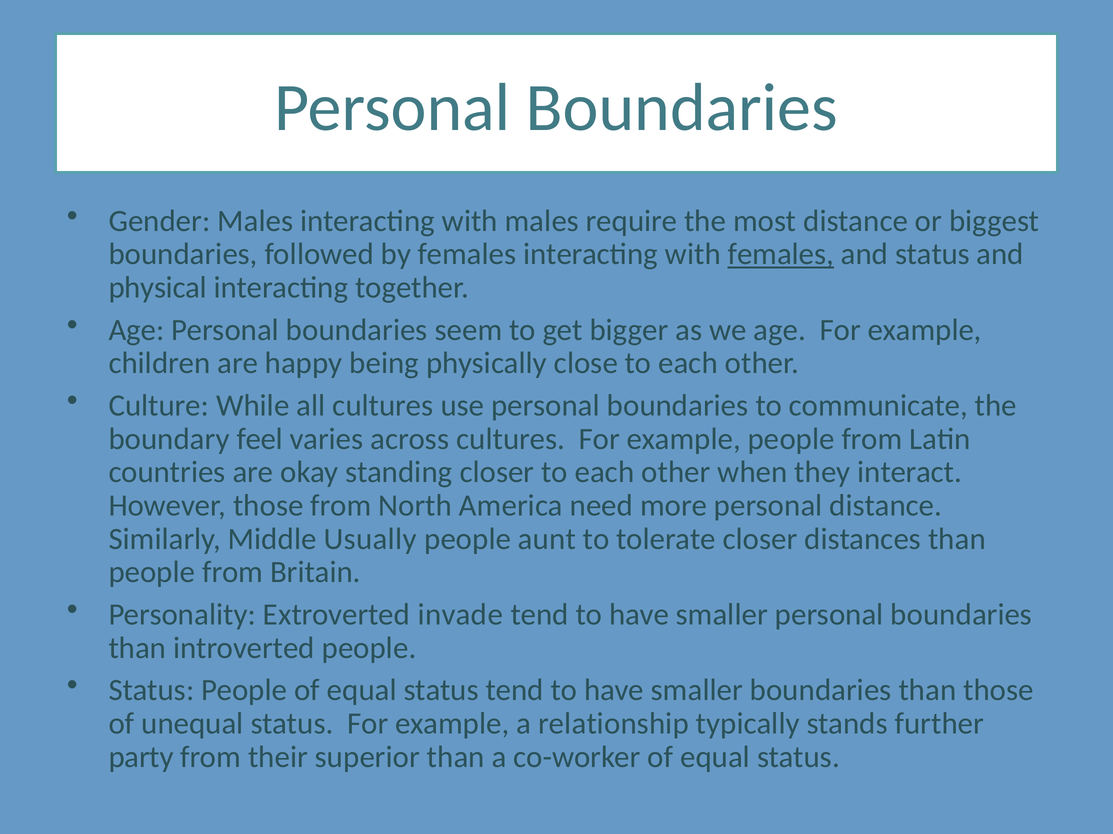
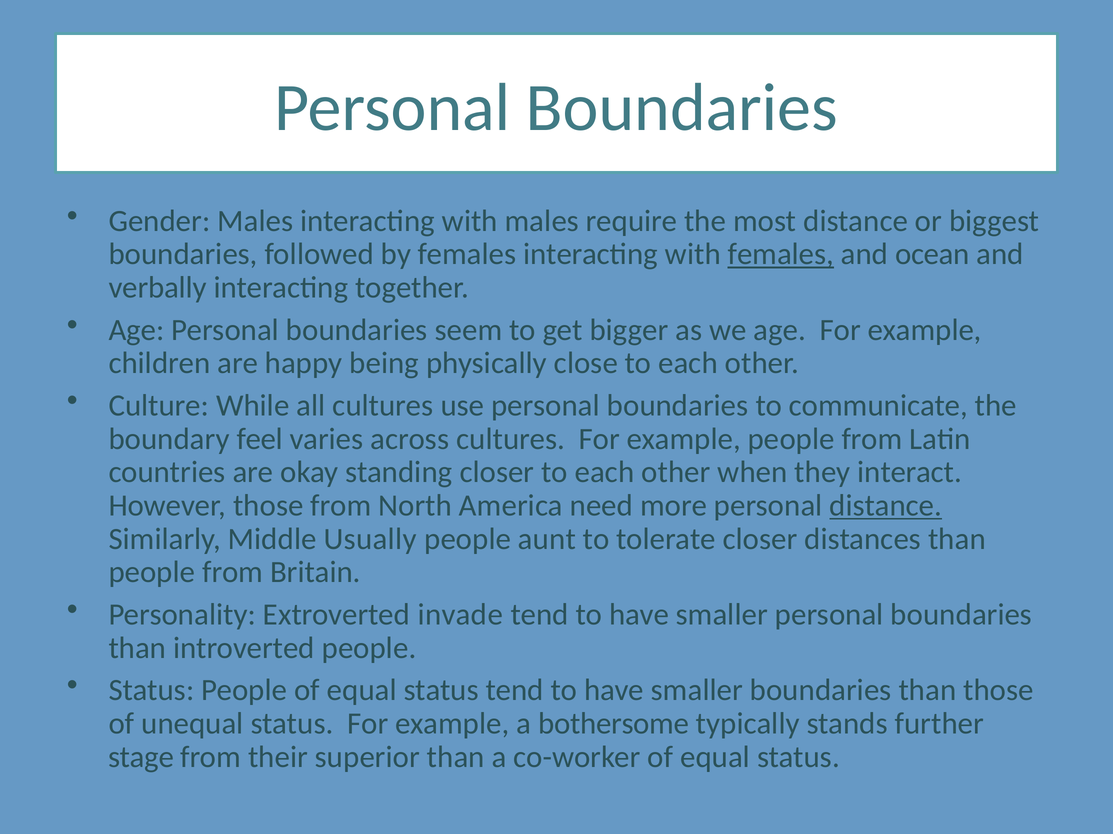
and status: status -> ocean (932, 254)
physical: physical -> verbally (158, 288)
distance underline: none -> present (886, 506)
relationship: relationship -> bothersome (614, 724)
party: party -> stage (141, 757)
